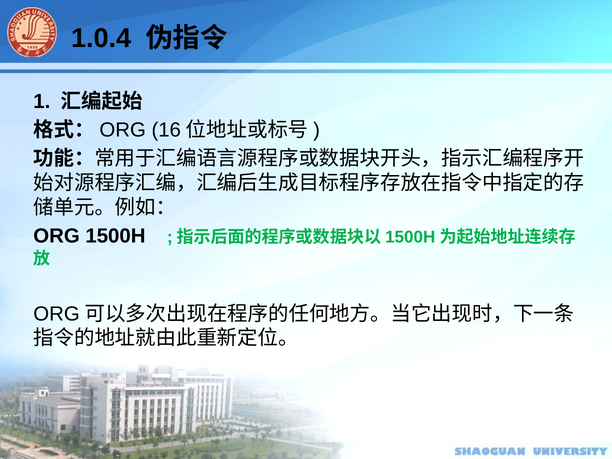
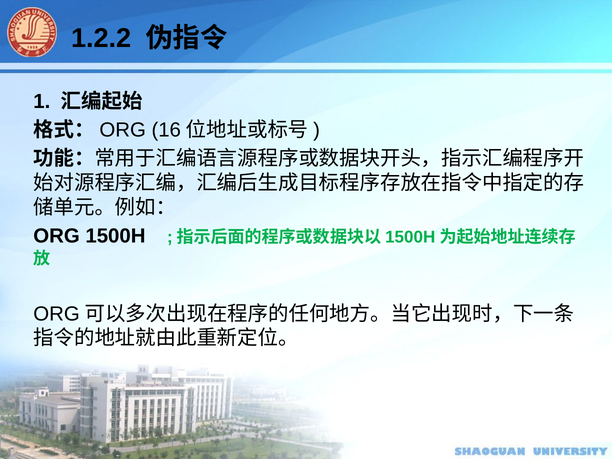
1.0.4: 1.0.4 -> 1.2.2 (101, 38)
